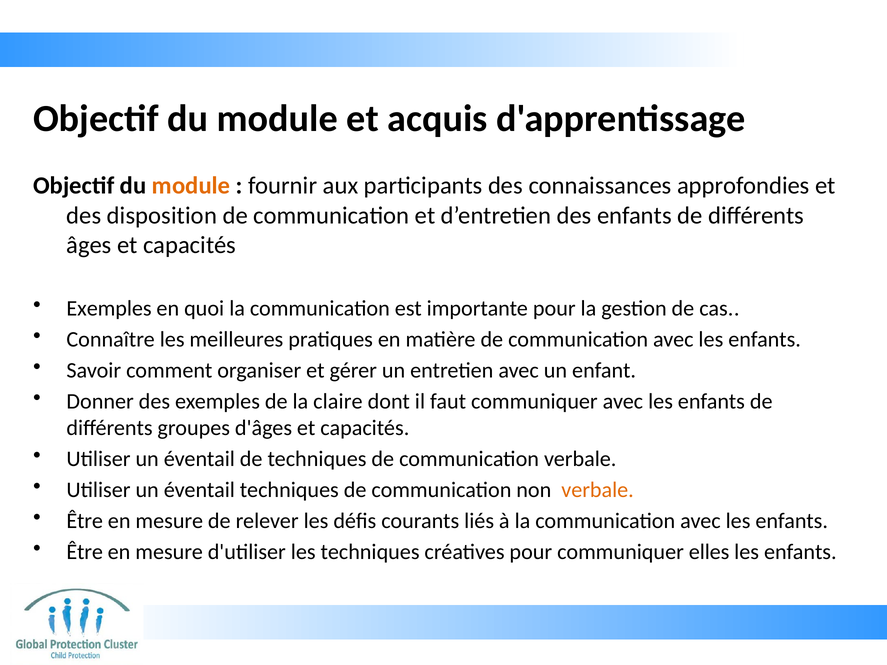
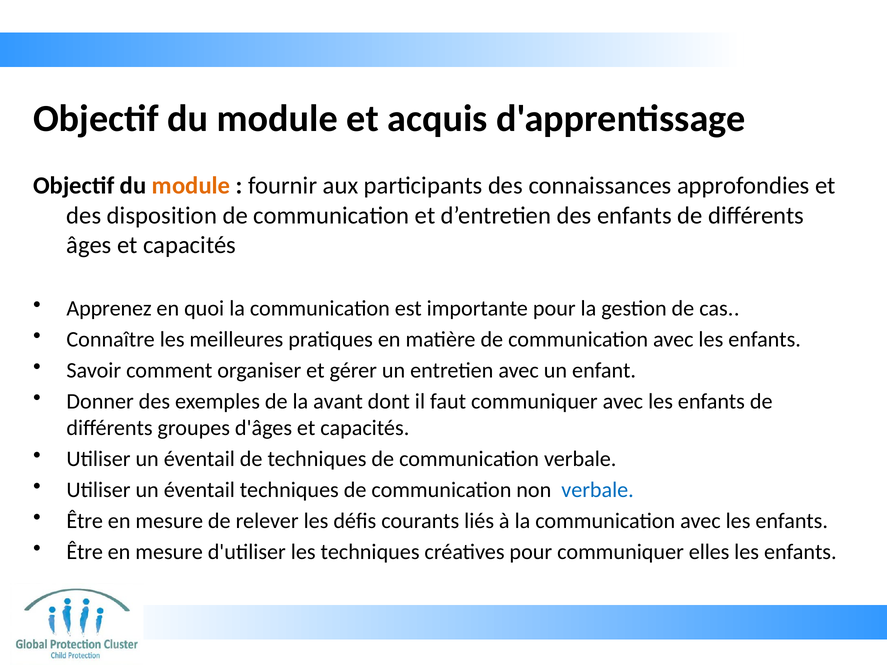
Exemples: Exemples -> Apprenez (109, 308)
claire: claire -> avant (338, 402)
verbale colour: orange -> blue (598, 490)
